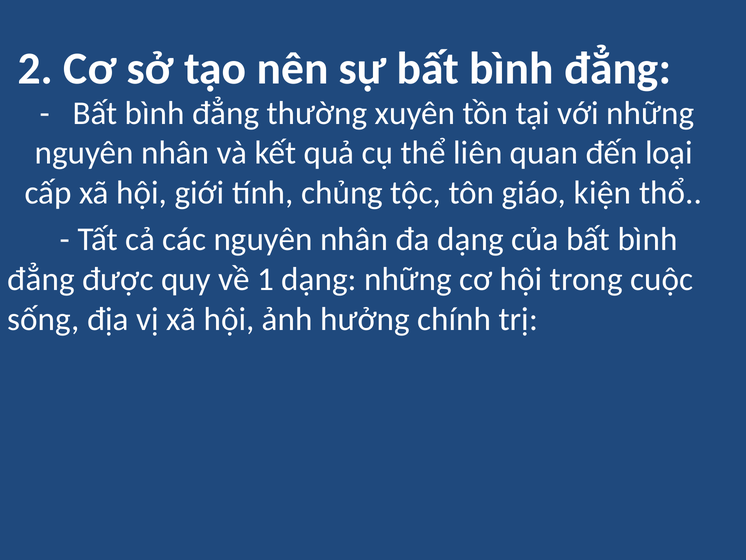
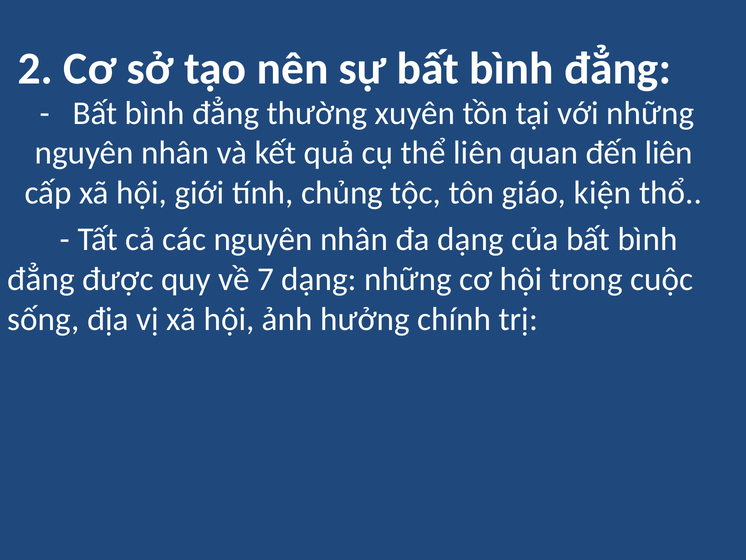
đến loại: loại -> liên (669, 153)
1: 1 -> 7 (265, 279)
